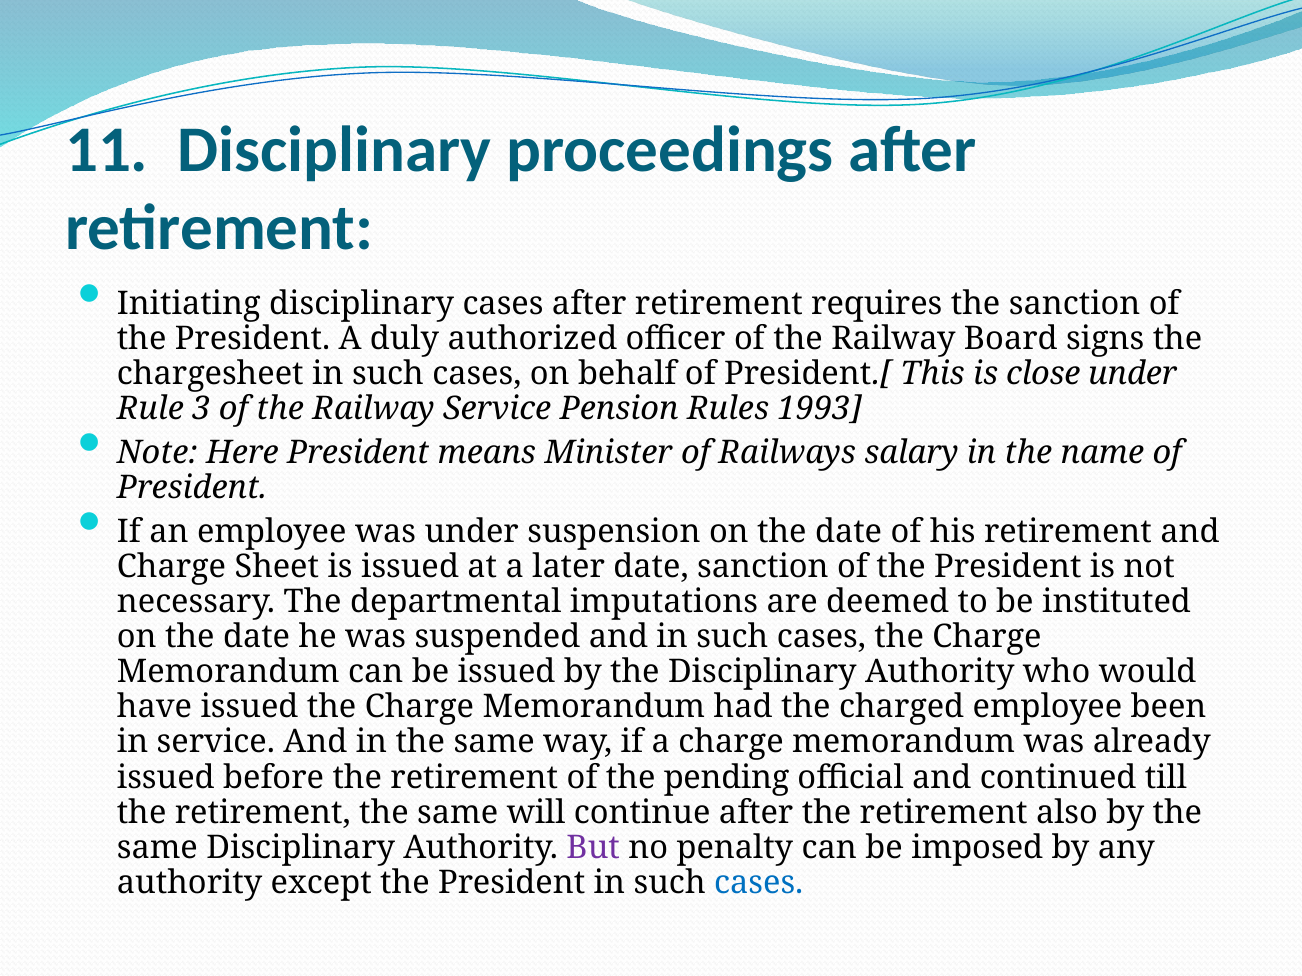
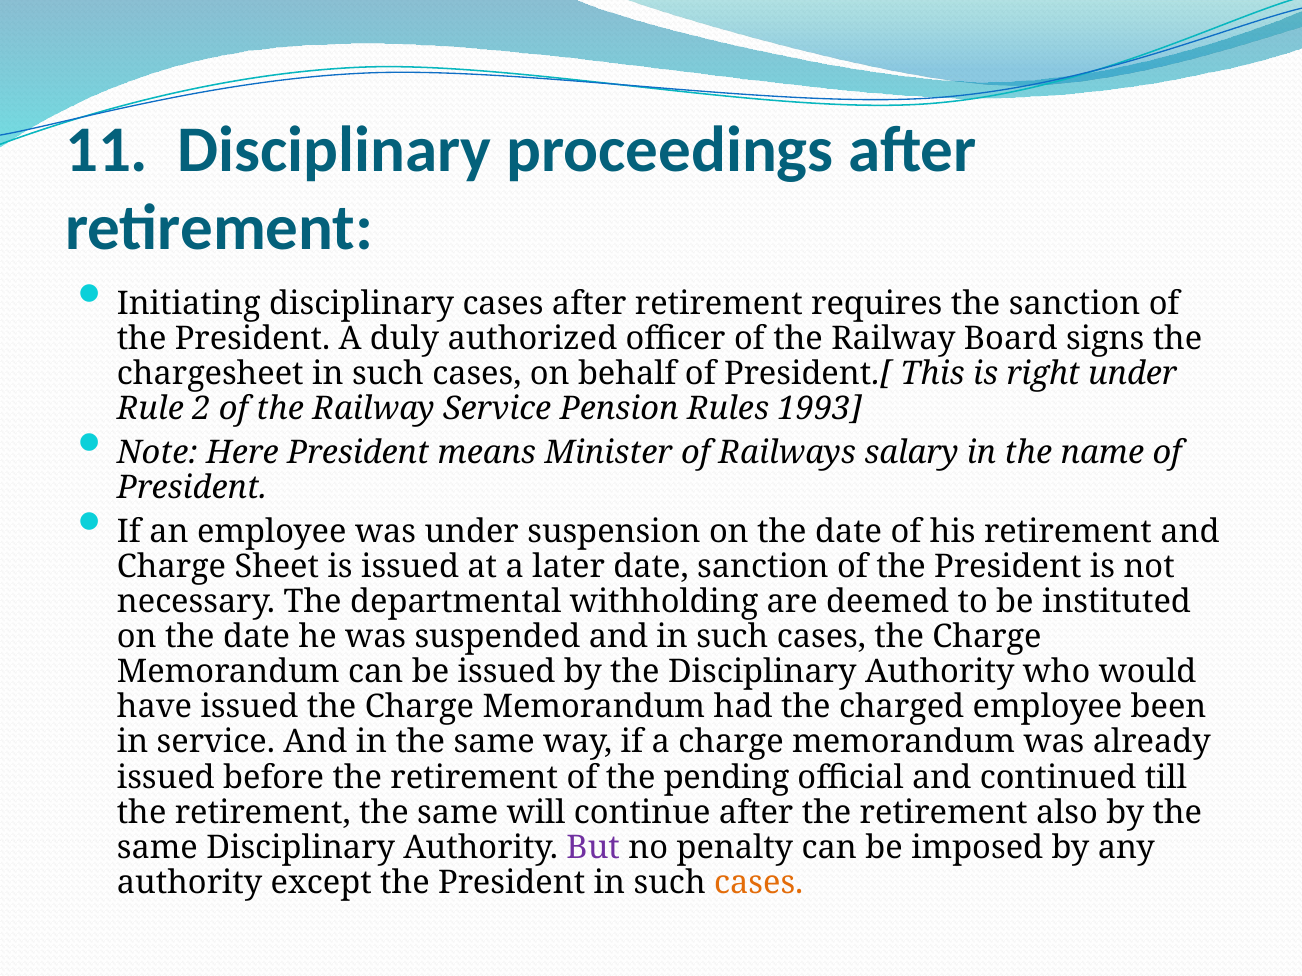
close: close -> right (1043, 374)
3: 3 -> 2 (202, 409)
imputations: imputations -> withholding (664, 602)
cases colour: blue -> orange (759, 883)
